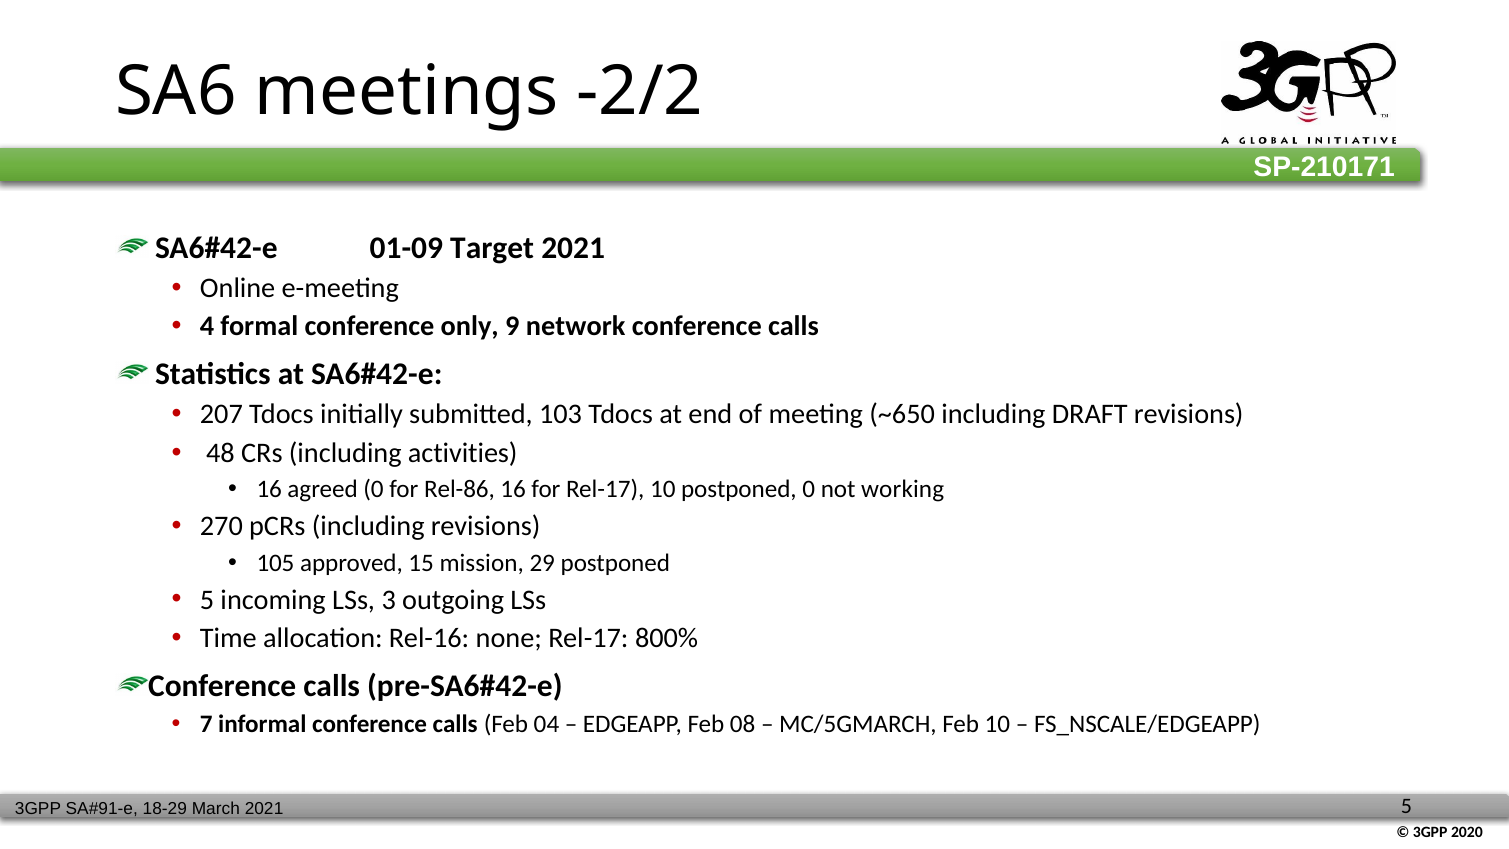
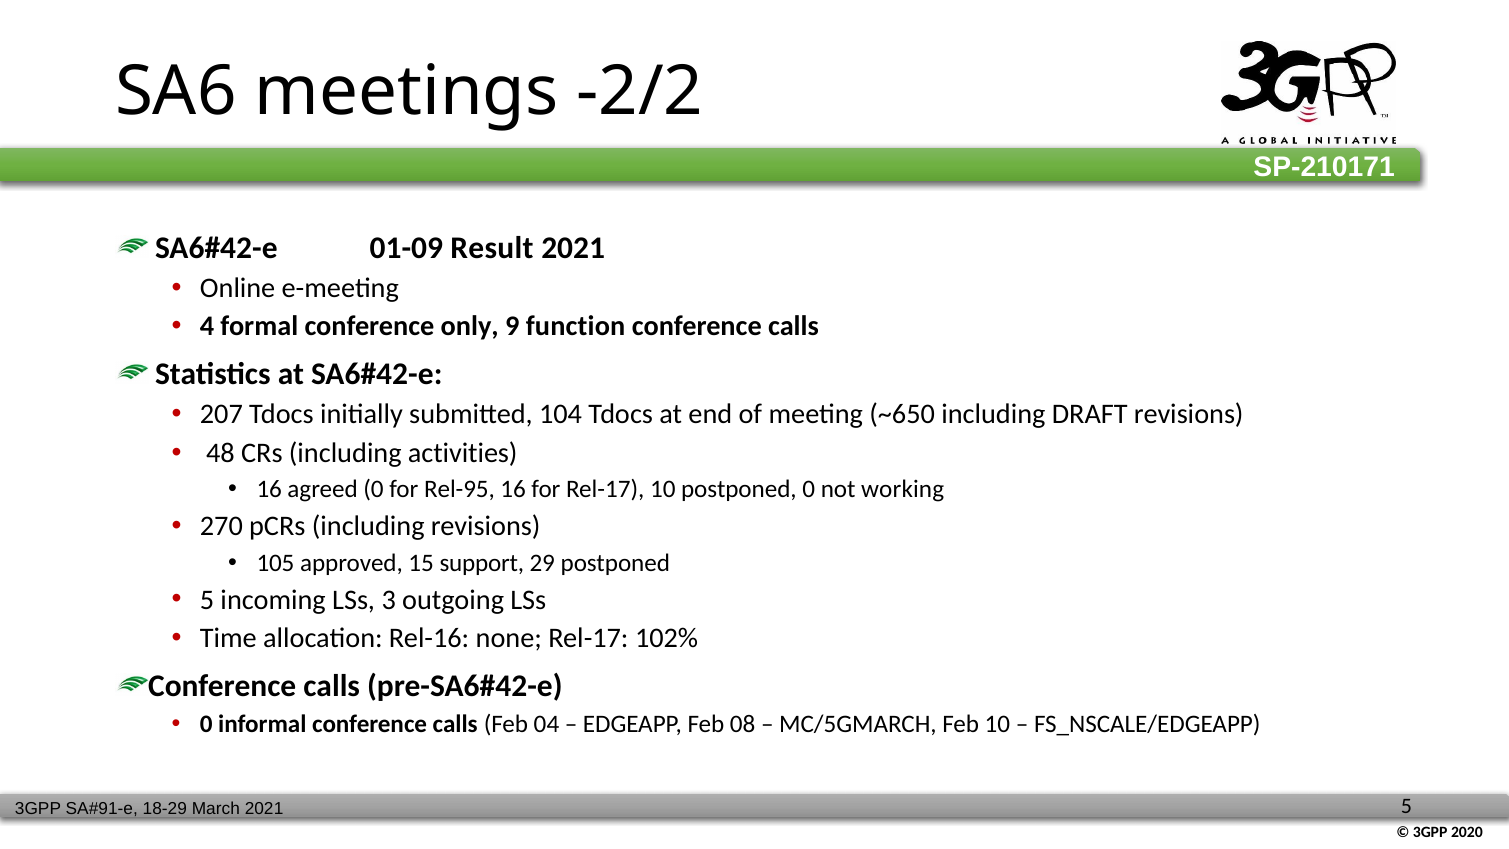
Target: Target -> Result (492, 248)
network: network -> function (576, 326)
103: 103 -> 104 (561, 414)
Rel-86: Rel-86 -> Rel-95 (459, 489)
mission: mission -> support (482, 563)
800%: 800% -> 102% (667, 638)
7: 7 -> 0 (206, 724)
